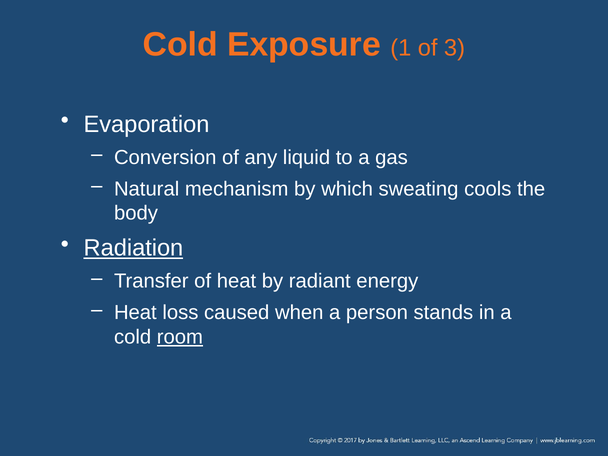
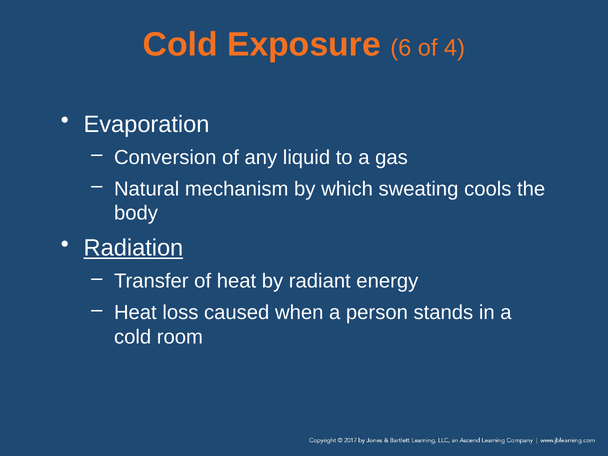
1: 1 -> 6 (401, 48)
3: 3 -> 4 (454, 48)
room underline: present -> none (180, 337)
